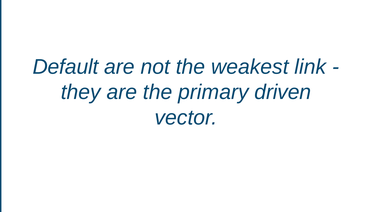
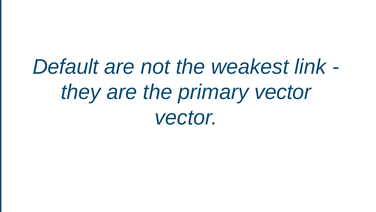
primary driven: driven -> vector (283, 92)
